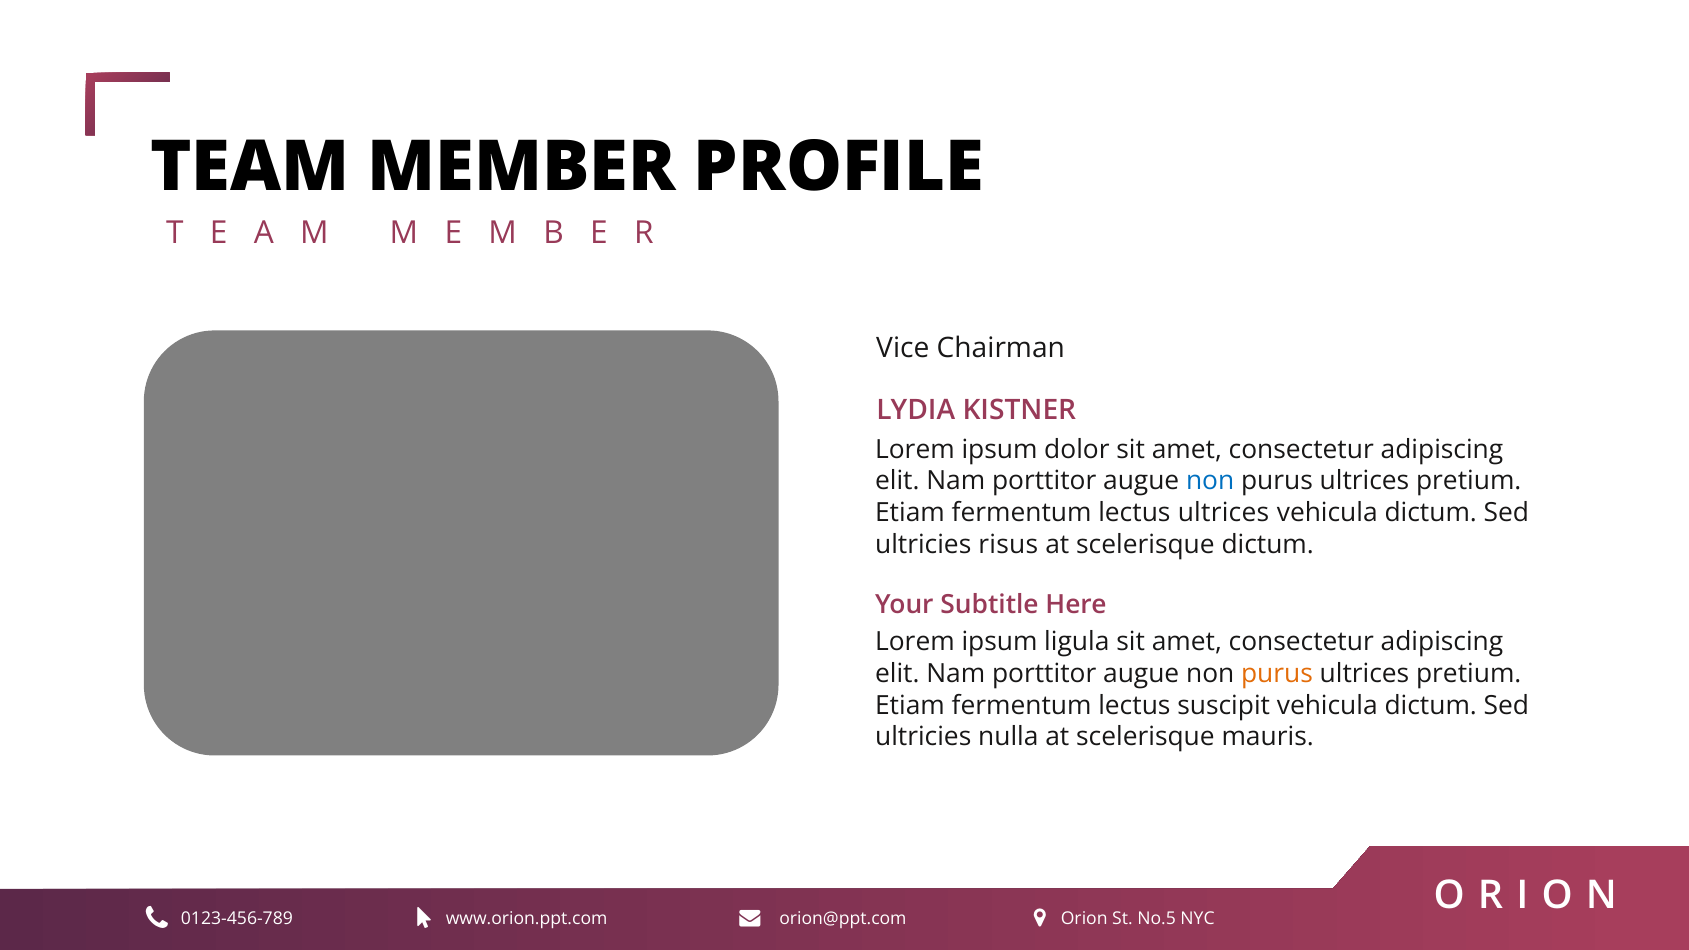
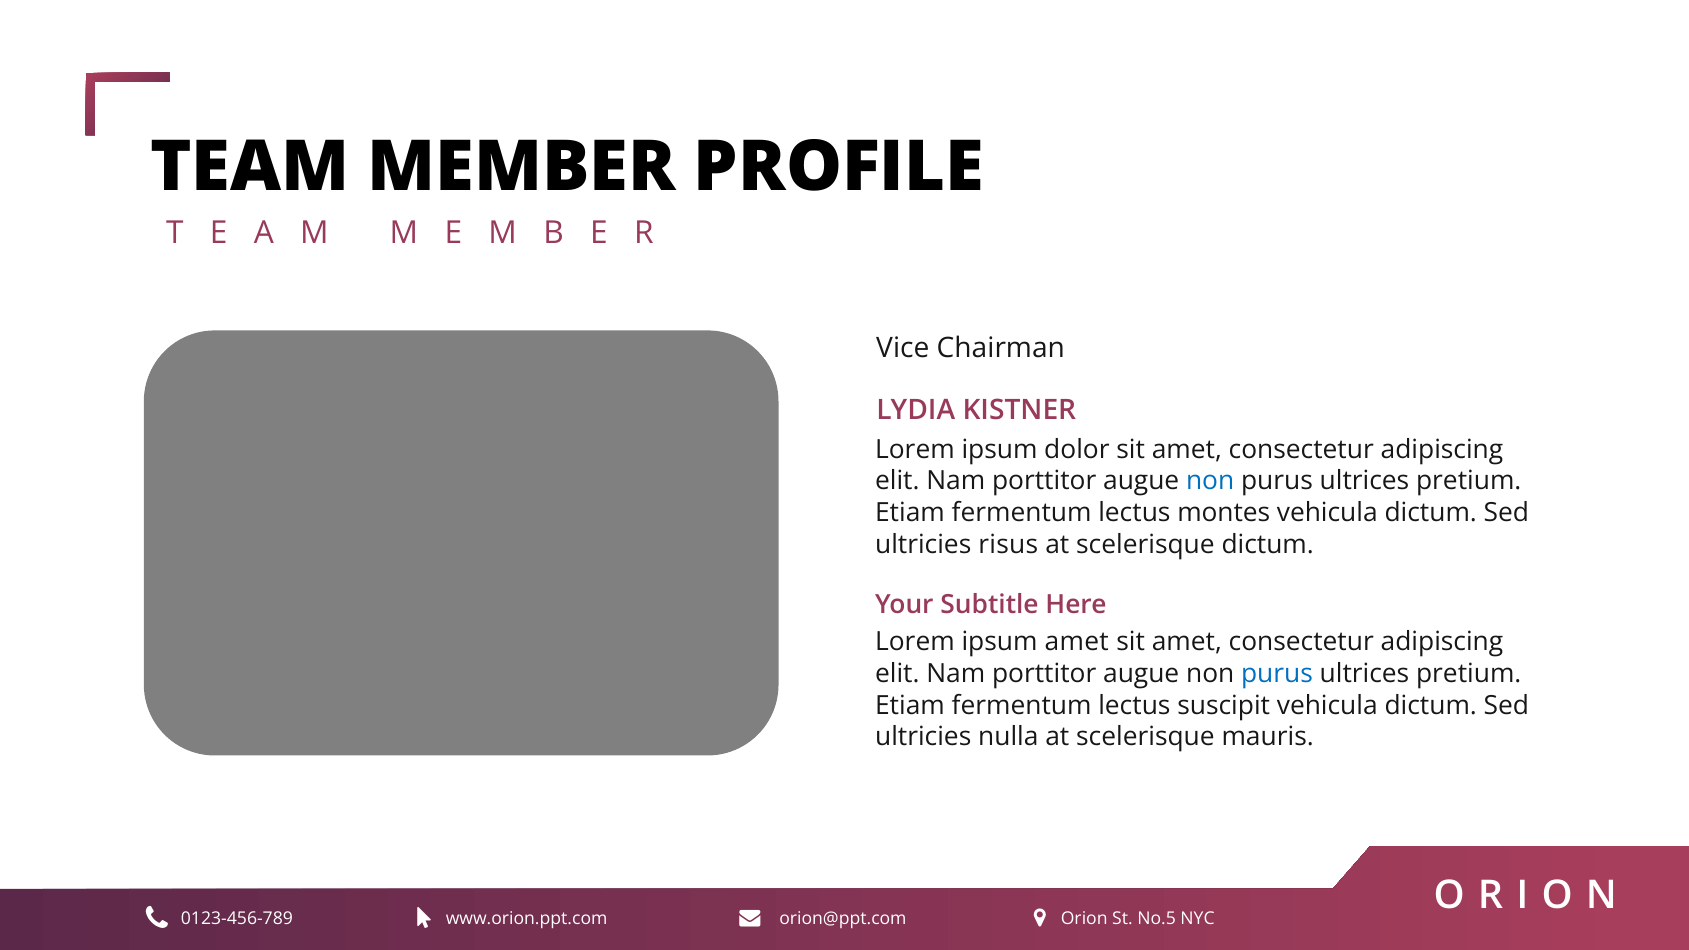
lectus ultrices: ultrices -> montes (1224, 513)
ipsum ligula: ligula -> amet (1077, 642)
purus colour: orange -> blue (1277, 674)
